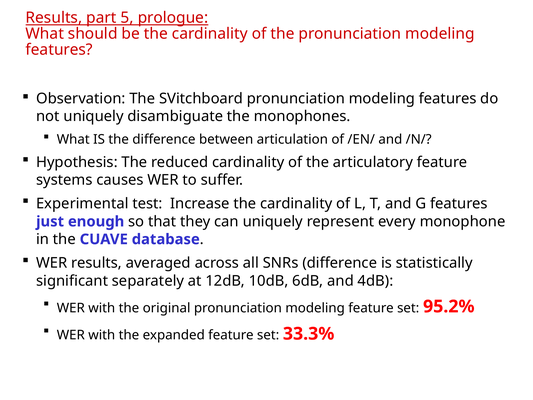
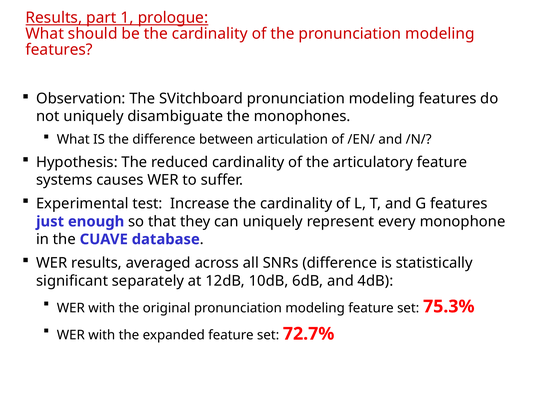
5: 5 -> 1 (127, 18)
95.2%: 95.2% -> 75.3% (449, 306)
33.3%: 33.3% -> 72.7% (309, 334)
